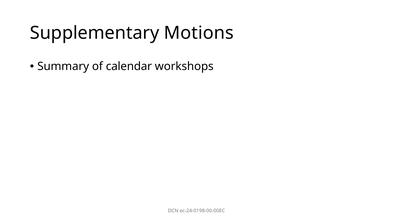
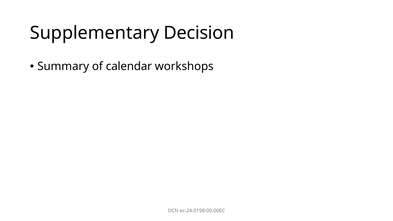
Motions: Motions -> Decision (199, 33)
